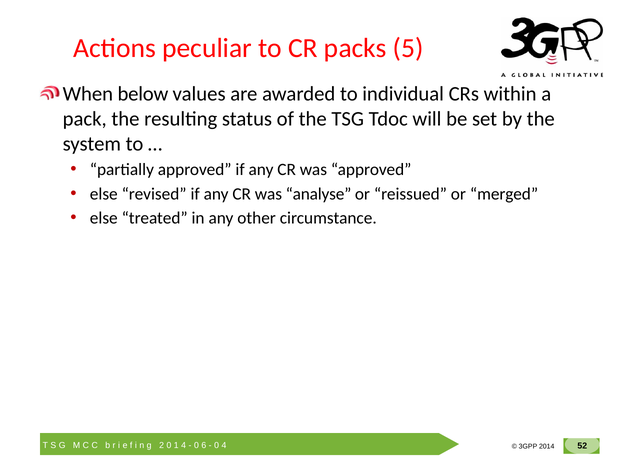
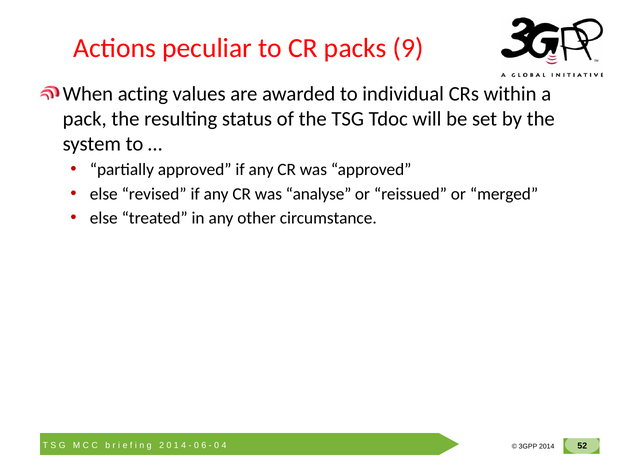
5: 5 -> 9 (408, 48)
below: below -> acting (143, 94)
